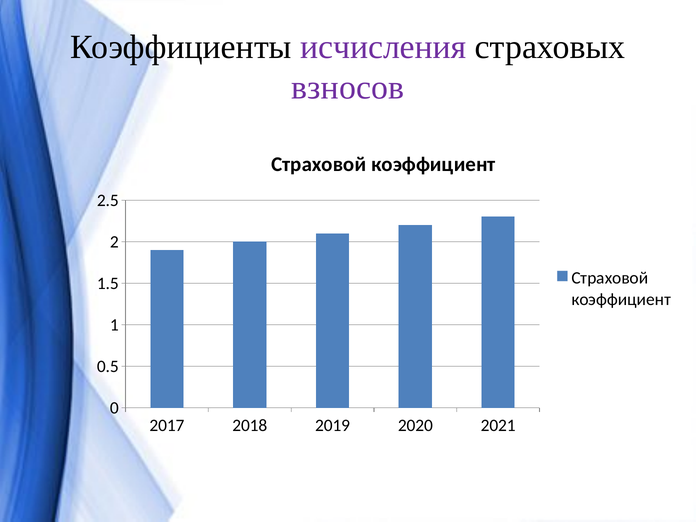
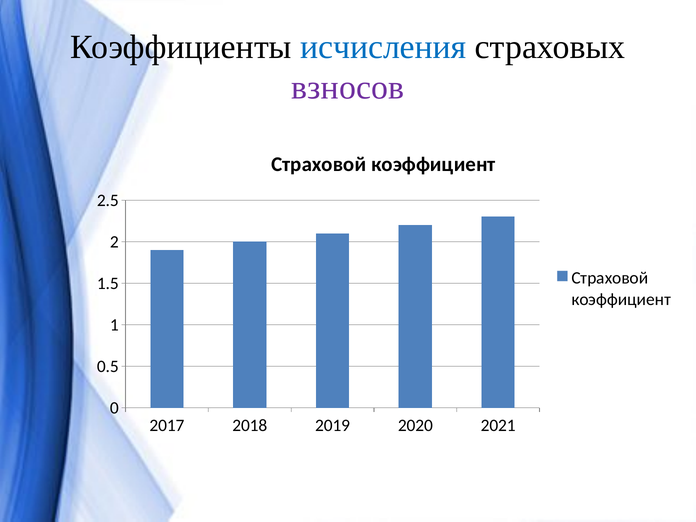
исчисления colour: purple -> blue (383, 47)
